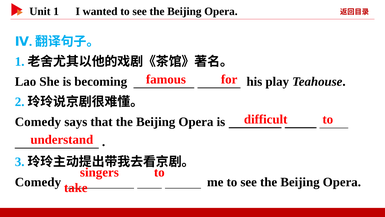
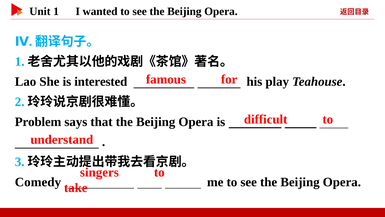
becoming: becoming -> interested (101, 82)
Comedy: Comedy -> Problem (38, 122)
